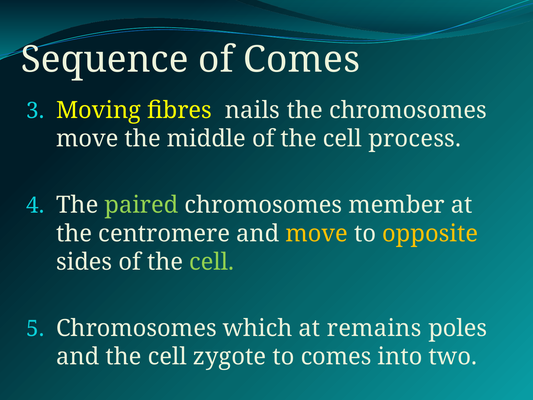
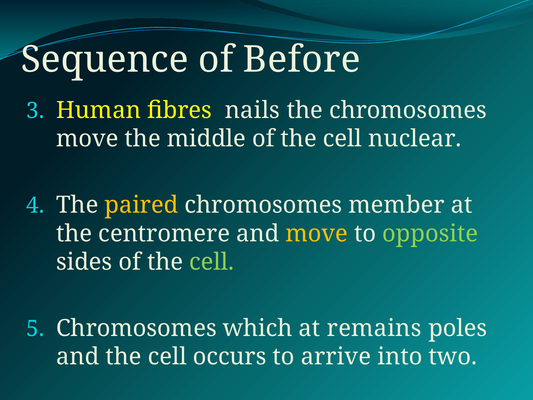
of Comes: Comes -> Before (302, 59)
Moving: Moving -> Human (99, 110)
process: process -> nuclear (415, 139)
paired colour: light green -> yellow (141, 205)
opposite colour: yellow -> light green (430, 233)
zygote: zygote -> occurs (230, 357)
to comes: comes -> arrive (336, 357)
